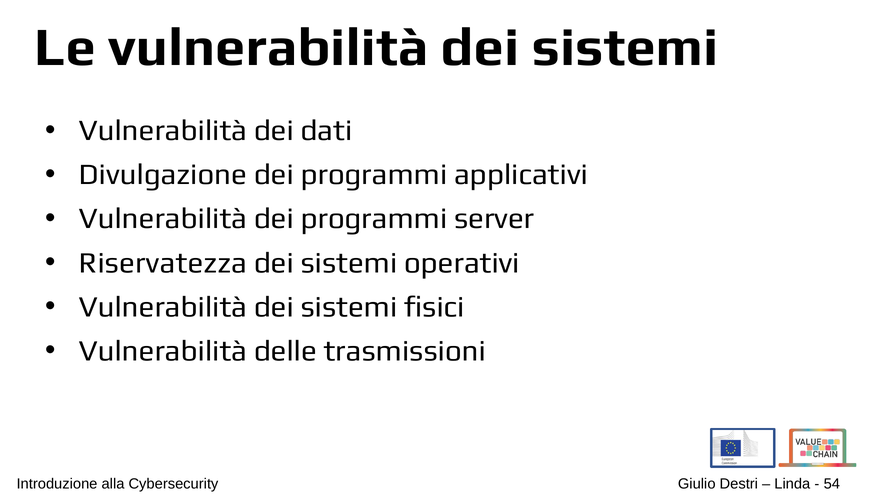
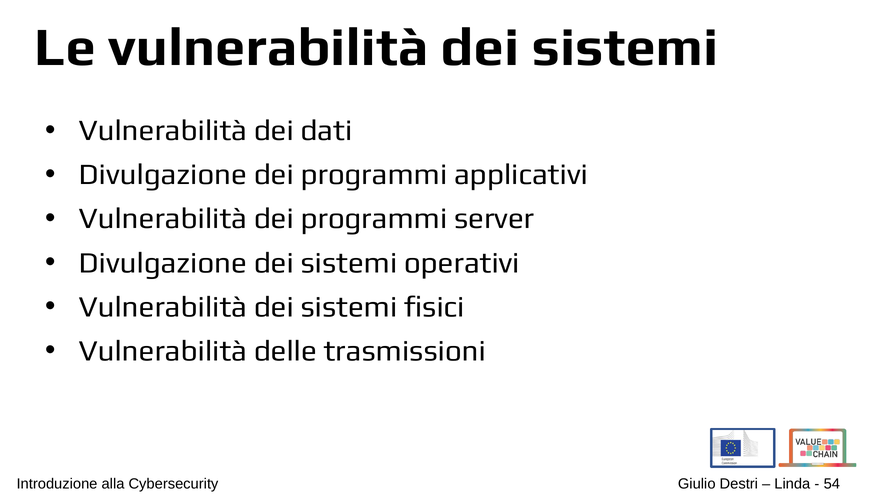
Riservatezza: Riservatezza -> Divulgazione (163, 263)
